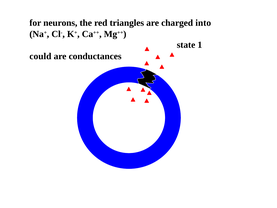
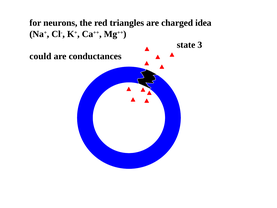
into: into -> idea (203, 23)
1: 1 -> 3 (200, 45)
